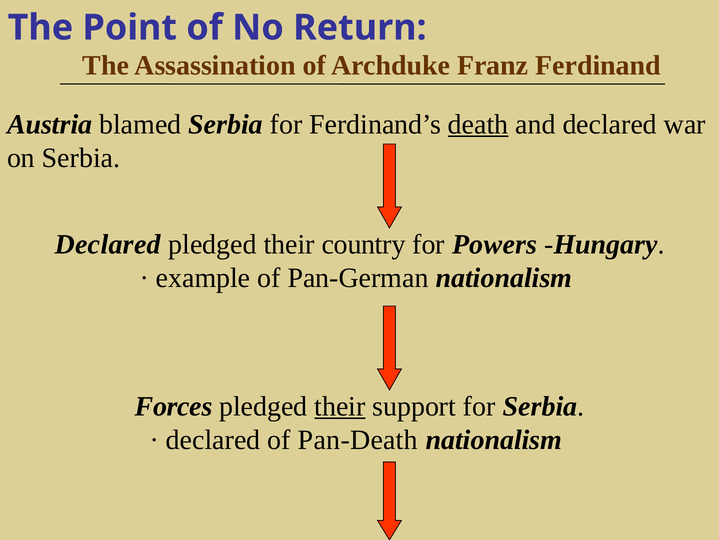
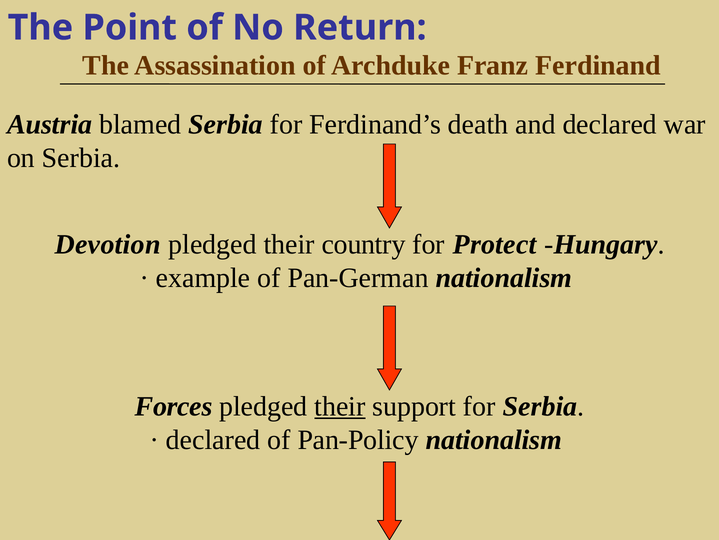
death underline: present -> none (478, 124)
Declared: Declared -> Devotion (108, 244)
Powers: Powers -> Protect (495, 244)
Pan-Death: Pan-Death -> Pan-Policy (358, 439)
